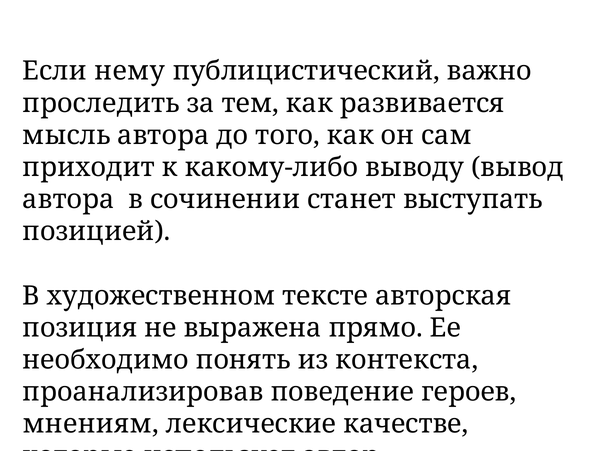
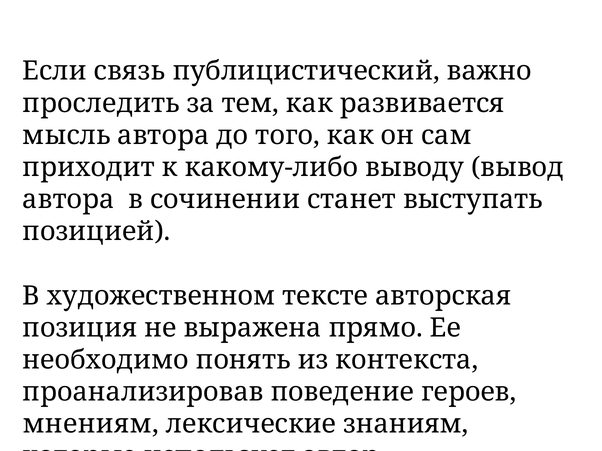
нему: нему -> связь (130, 71)
качестве: качестве -> знаниям (406, 424)
